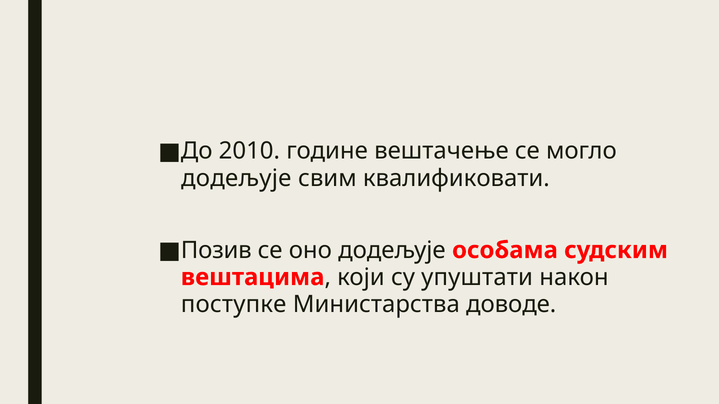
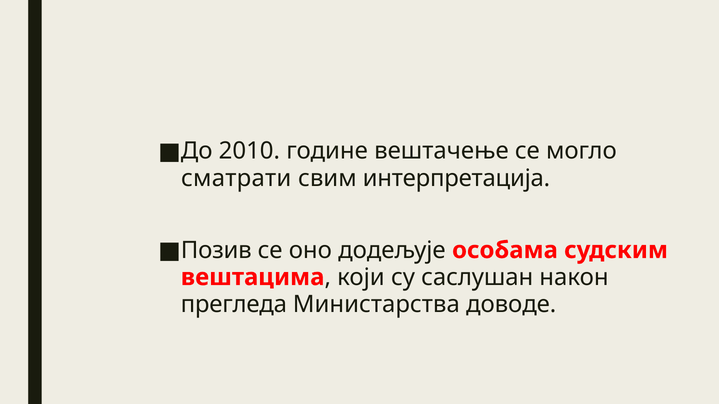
додељује: додељује -> сматрати (236, 178)
квалификовати: квалификовати -> интерпретација (456, 178)
упуштати: упуштати -> саслушан (477, 278)
поступке: поступке -> прегледа (234, 305)
